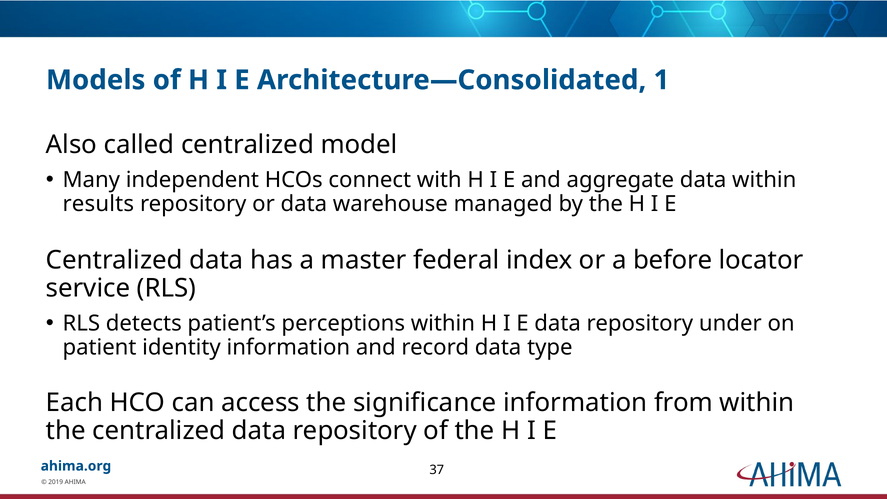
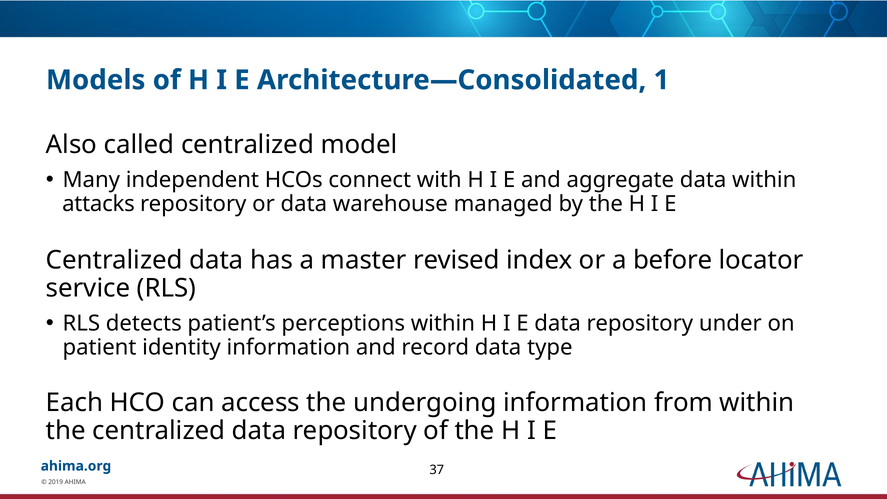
results: results -> attacks (98, 204)
federal: federal -> revised (456, 260)
significance: significance -> undergoing (425, 403)
